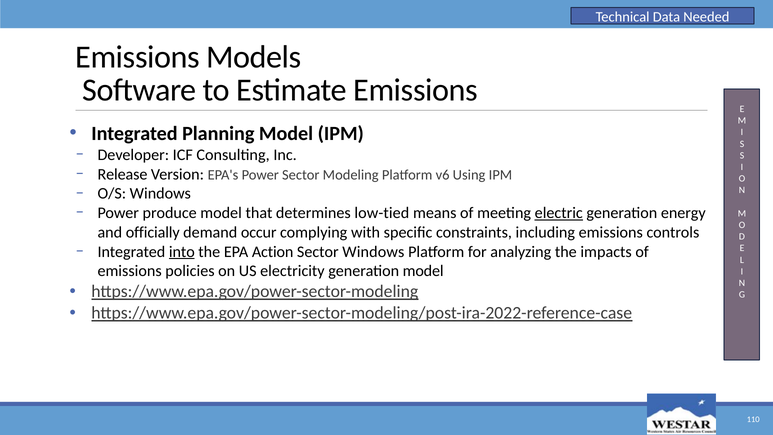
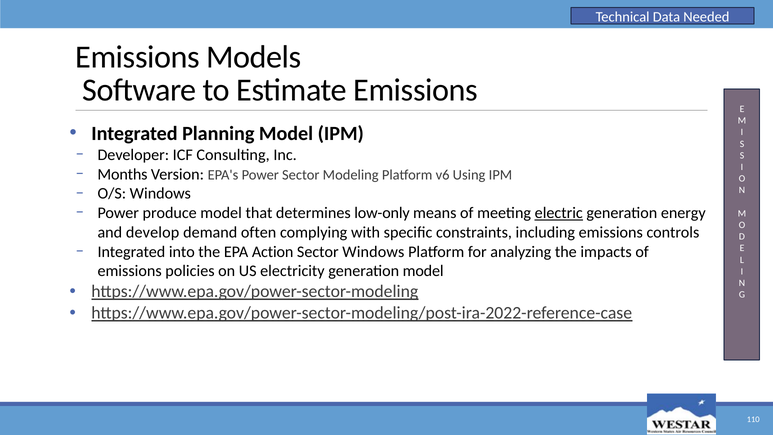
Release: Release -> Months (122, 174)
low-tied: low-tied -> low-only (382, 213)
officially: officially -> develop (153, 232)
occur: occur -> often (259, 232)
into underline: present -> none (182, 252)
